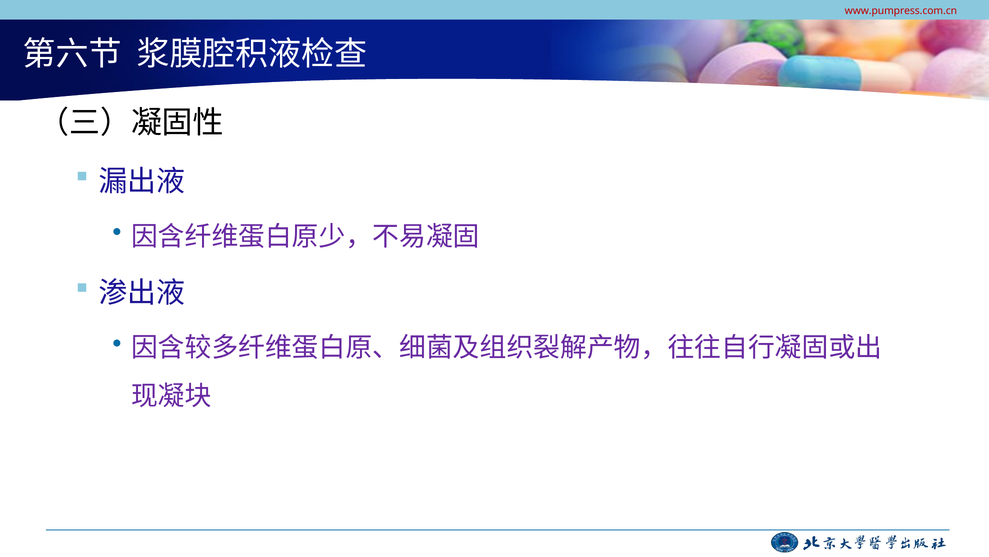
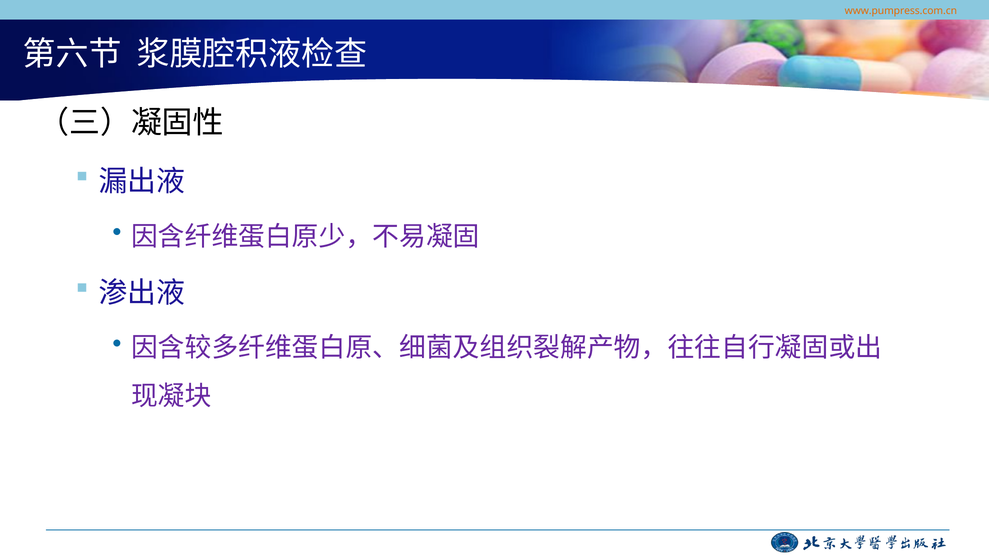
www.pumpress.com.cn colour: red -> orange (901, 11)
